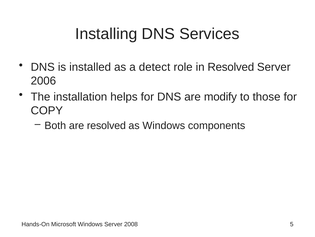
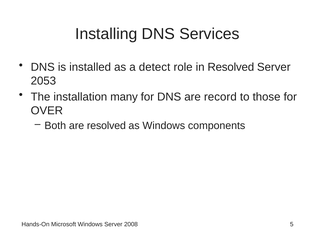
2006: 2006 -> 2053 (43, 81)
helps: helps -> many (124, 97)
modify: modify -> record (220, 97)
COPY: COPY -> OVER (47, 110)
